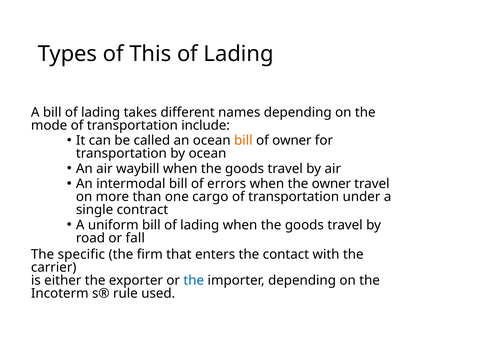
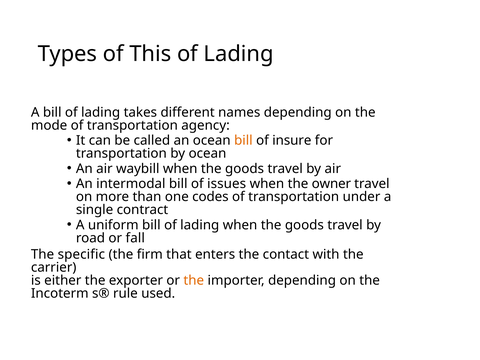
include: include -> agency (206, 125)
of owner: owner -> insure (292, 141)
errors: errors -> issues (227, 184)
cargo: cargo -> codes (210, 197)
the colour: blue -> orange (194, 280)
